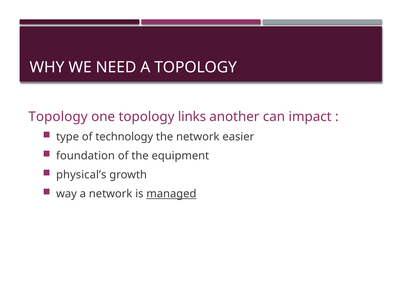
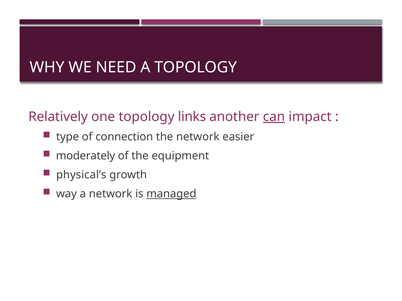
Topology: Topology -> Relatively (58, 117)
can underline: none -> present (274, 117)
technology: technology -> connection (124, 137)
foundation: foundation -> moderately (86, 156)
